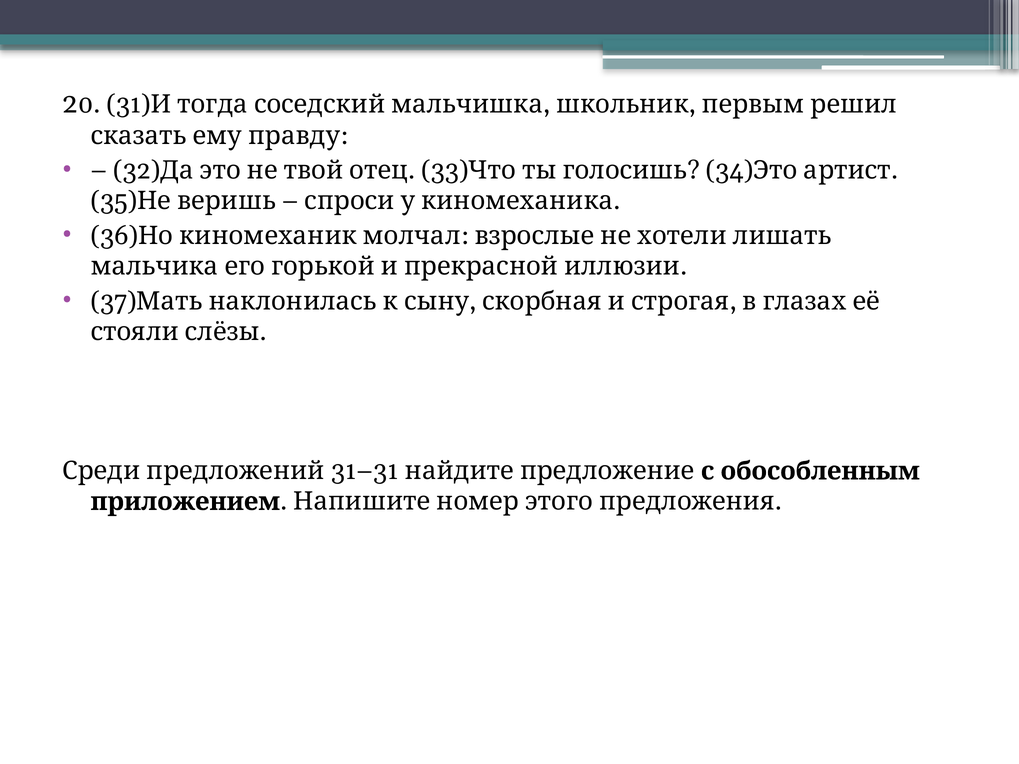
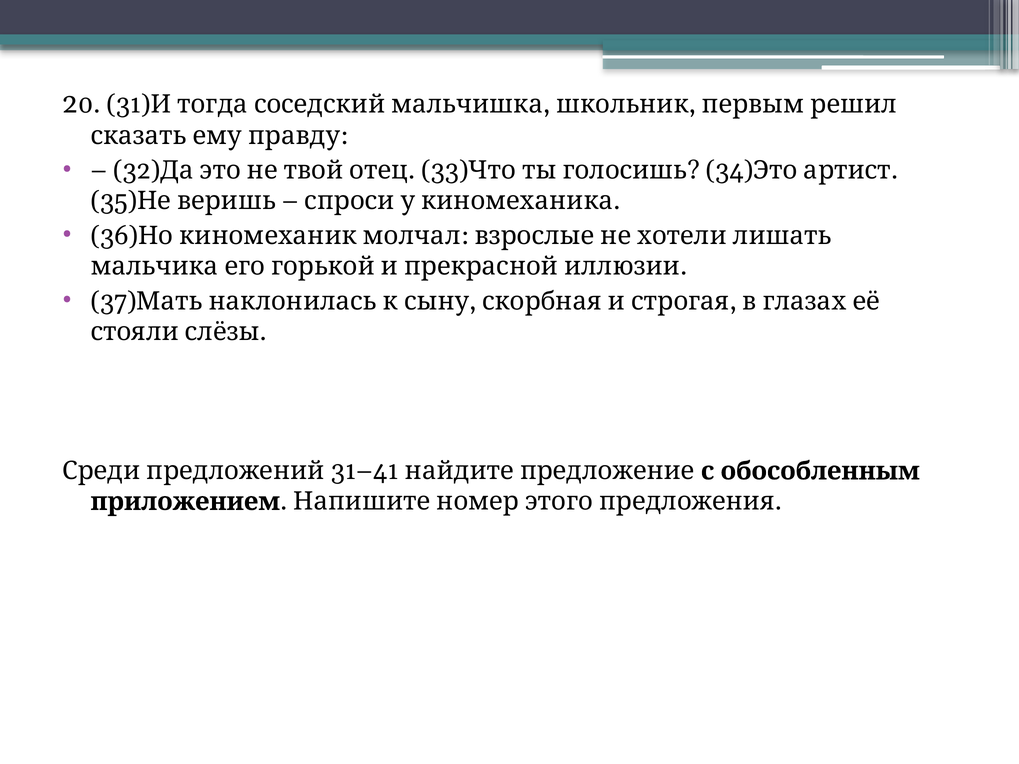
31–31: 31–31 -> 31–41 (365, 471)
